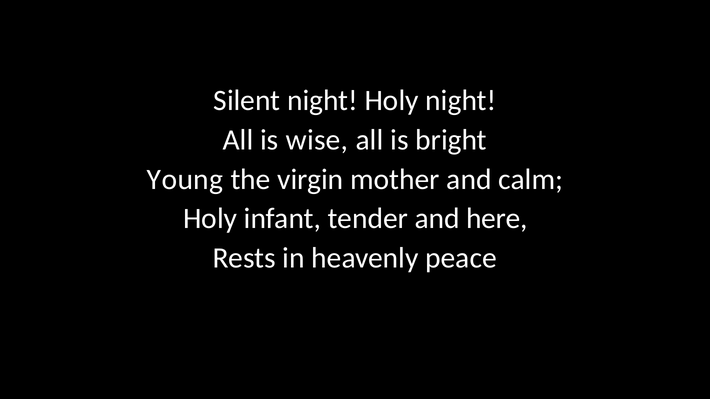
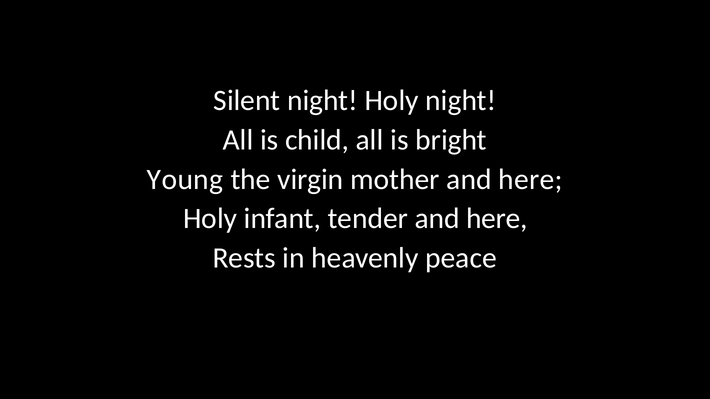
wise: wise -> child (317, 140)
mother and calm: calm -> here (531, 179)
